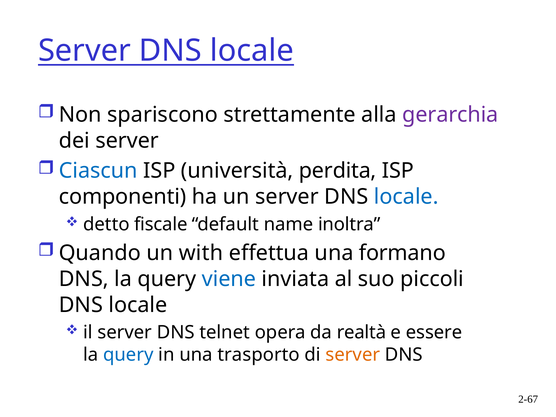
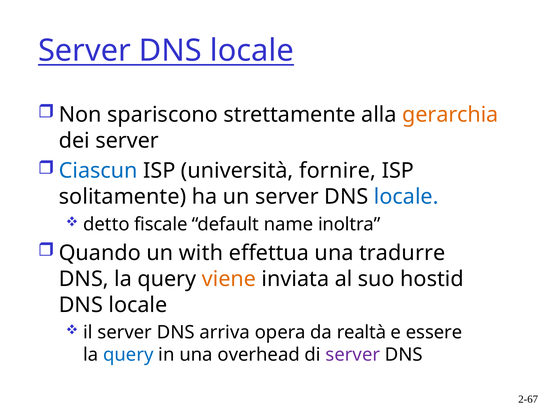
gerarchia colour: purple -> orange (450, 115)
perdita: perdita -> fornire (337, 171)
componenti: componenti -> solitamente (123, 197)
formano: formano -> tradurre (402, 253)
viene colour: blue -> orange (229, 279)
piccoli: piccoli -> hostid (432, 279)
telnet: telnet -> arriva (225, 333)
trasporto: trasporto -> overhead (259, 355)
server colour: orange -> purple (353, 355)
